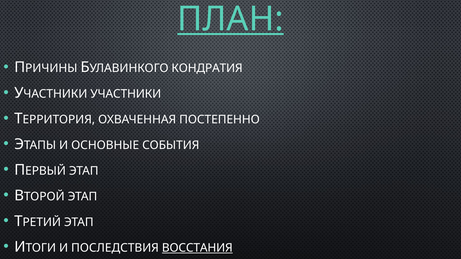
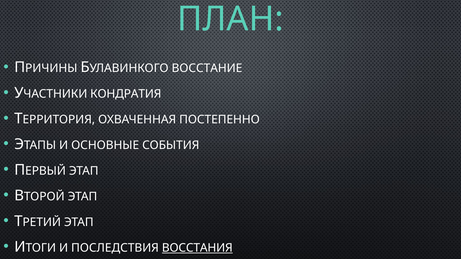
ПЛАН underline: present -> none (230, 19)
КОНДРАТИЯ: КОНДРАТИЯ -> ВОССТАНИЕ (207, 68)
УЧАСТНИКИ: УЧАСТНИКИ -> КОНДРАТИЯ (126, 94)
